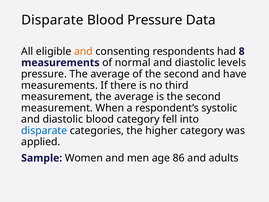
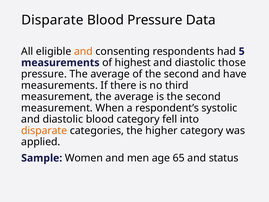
8: 8 -> 5 (242, 51)
normal: normal -> highest (133, 63)
levels: levels -> those (232, 63)
disparate colour: blue -> orange (44, 130)
86: 86 -> 65 (179, 158)
adults: adults -> status (224, 158)
